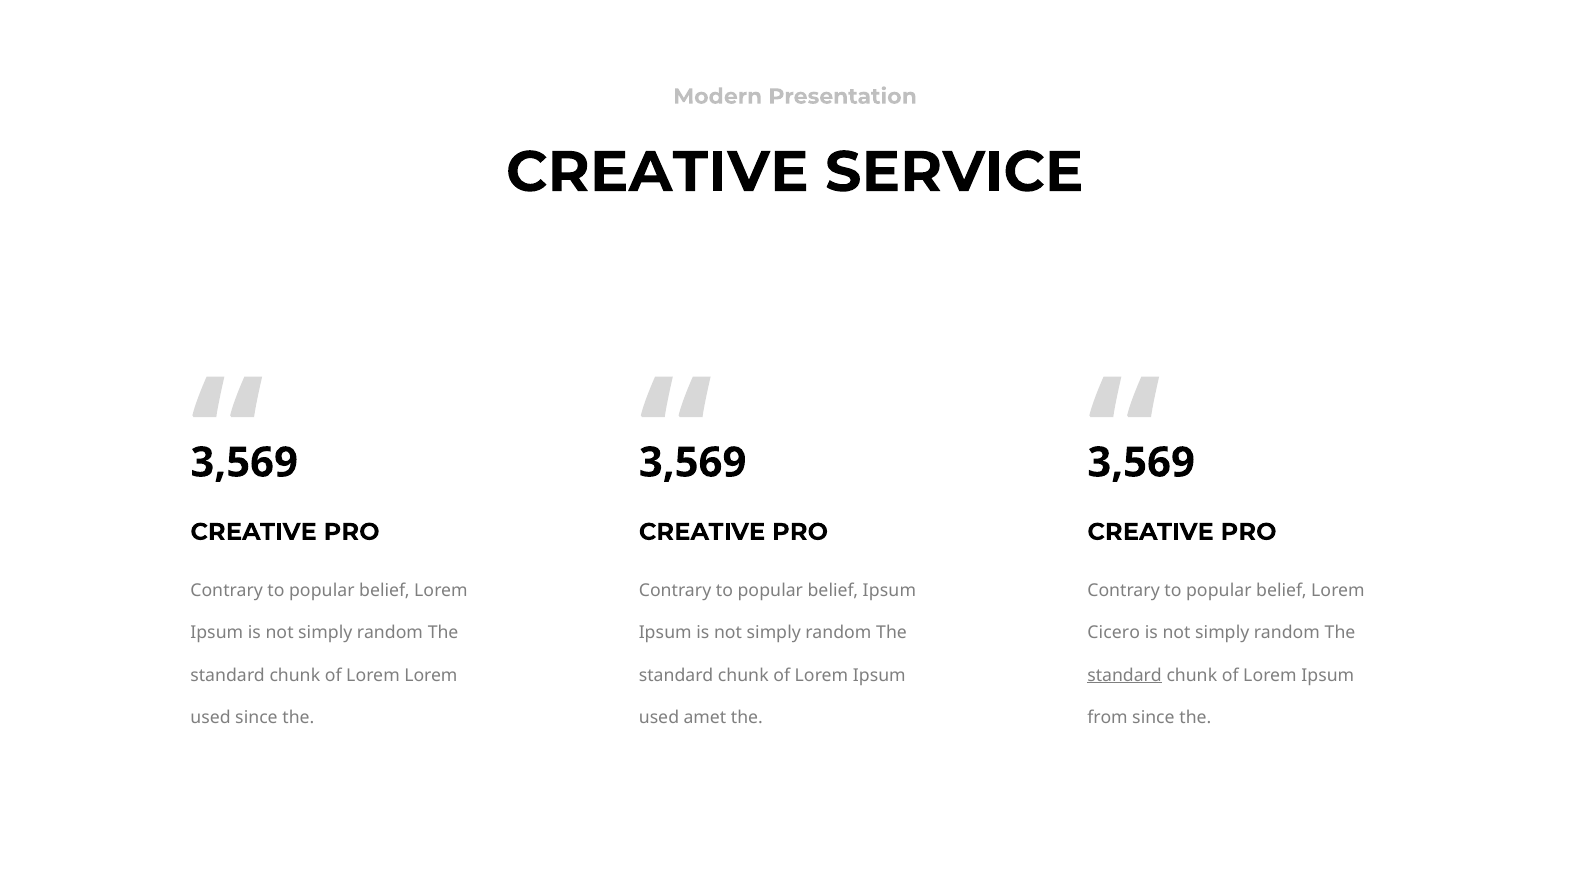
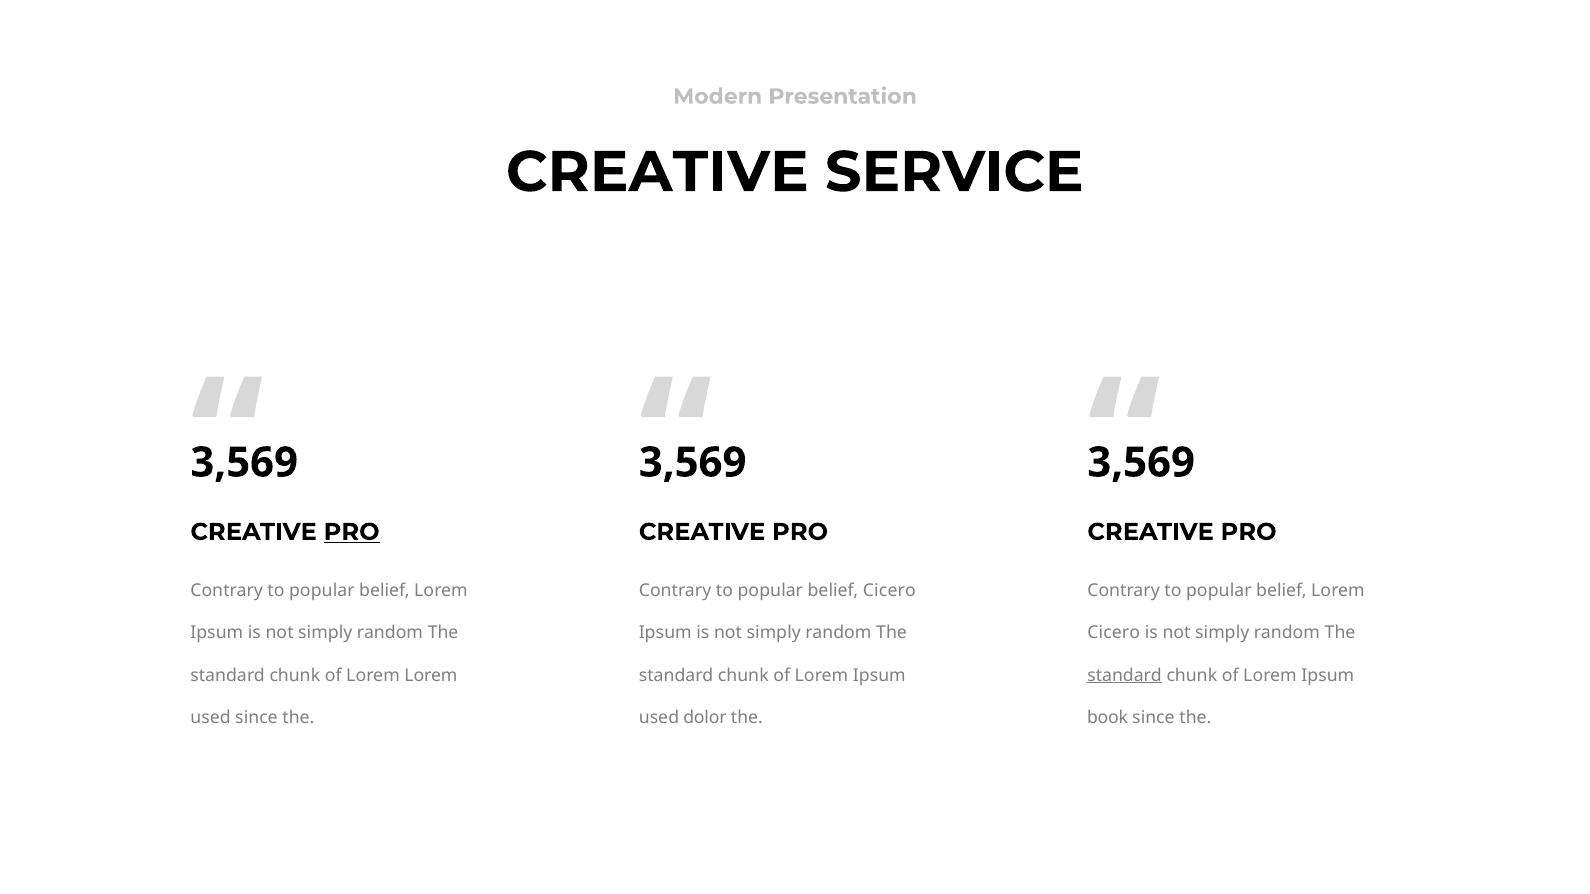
PRO underline: none -> present (352, 532)
belief Ipsum: Ipsum -> Cicero (889, 591)
amet: amet -> dolor (705, 718)
from: from -> book (1108, 718)
